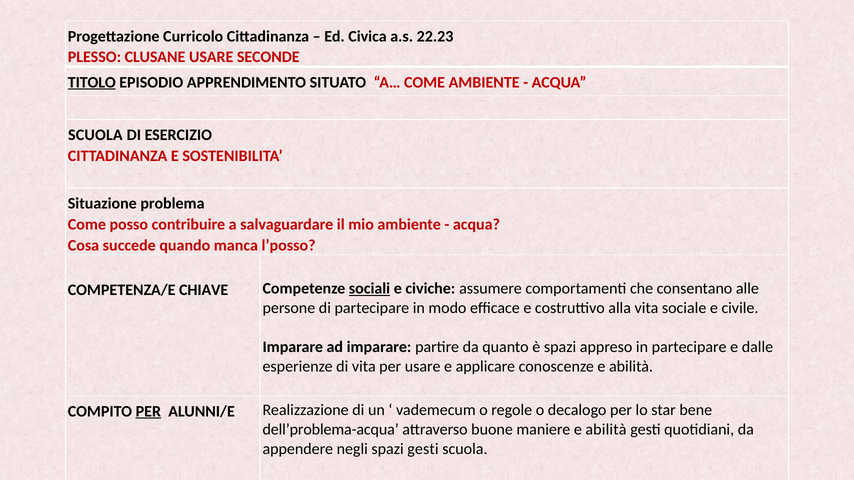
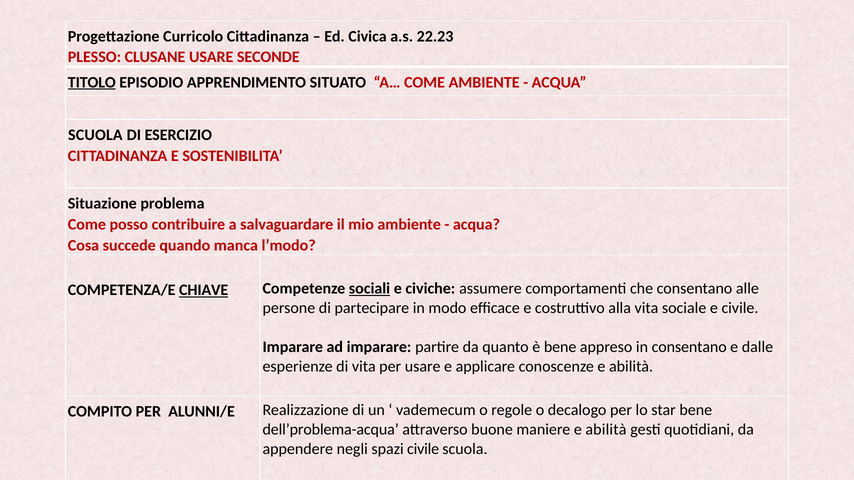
l’posso: l’posso -> l’modo (289, 245)
CHIAVE underline: none -> present (204, 290)
è spazi: spazi -> bene (560, 347)
in partecipare: partecipare -> consentano (689, 347)
PER underline: present -> none (148, 412)
spazi gesti: gesti -> civile (423, 449)
